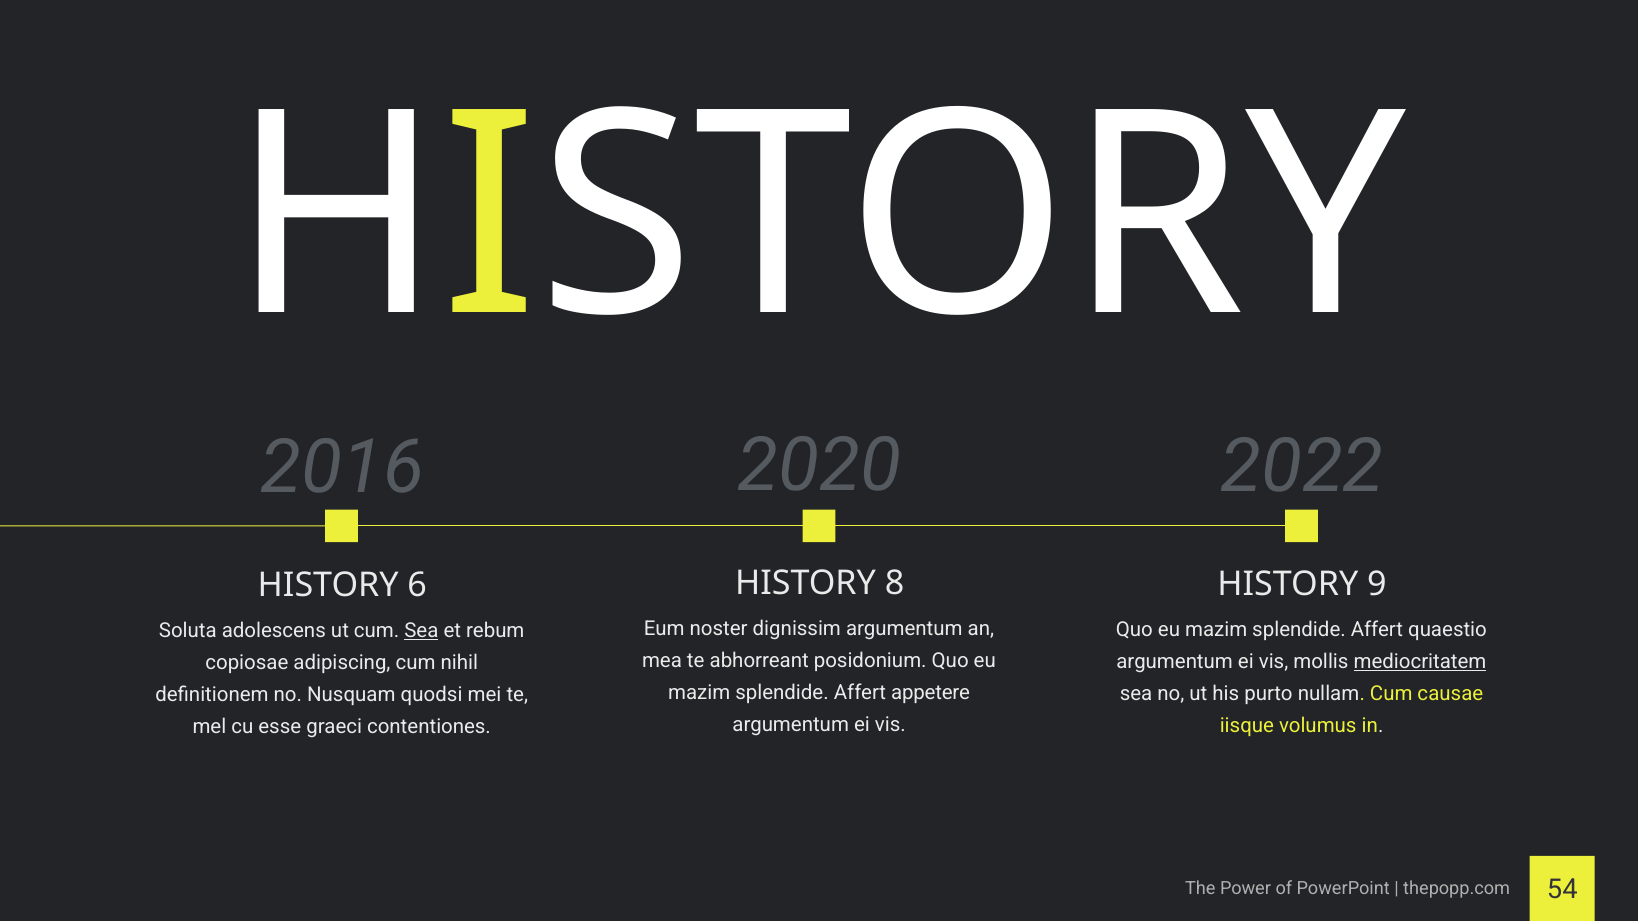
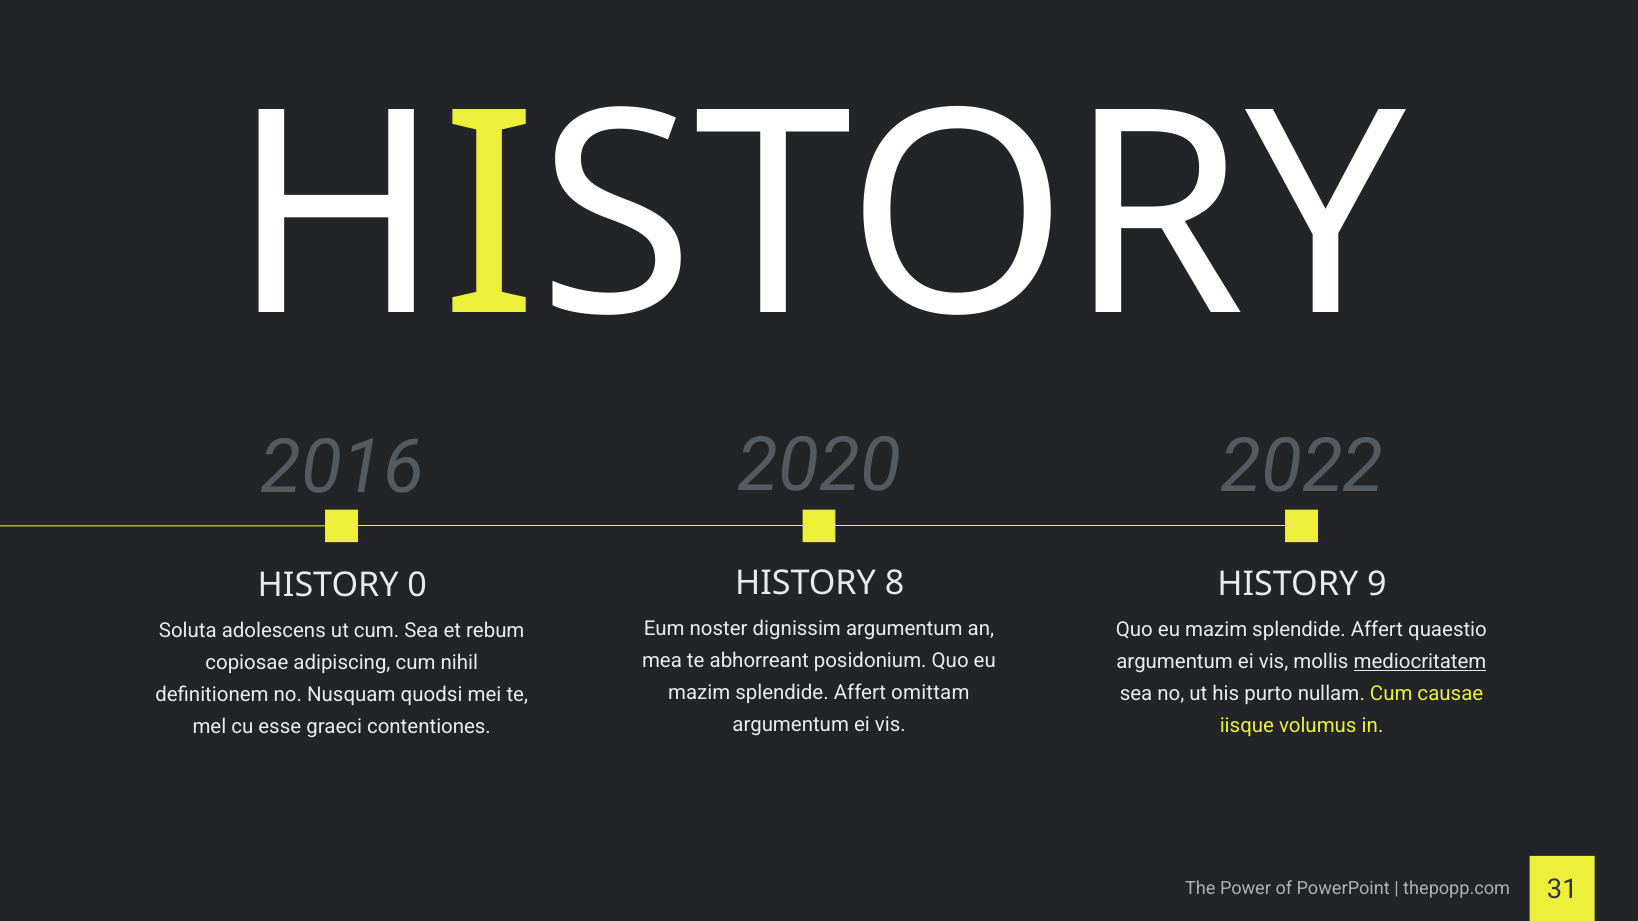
6: 6 -> 0 (417, 586)
Sea underline: present -> none (421, 631)
appetere: appetere -> omittam (930, 693)
54: 54 -> 31 (1562, 889)
